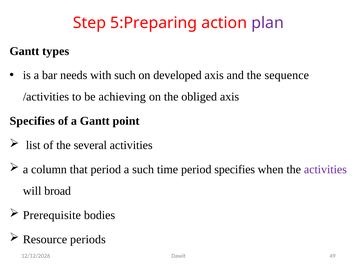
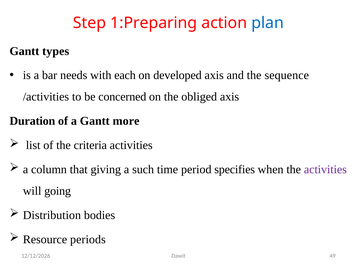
5:Preparing: 5:Preparing -> 1:Preparing (154, 23)
plan colour: purple -> blue (268, 23)
with such: such -> each (125, 75)
achieving: achieving -> concerned (122, 97)
Specifies: Specifies -> Duration (32, 121)
point: point -> more (126, 121)
several: several -> criteria (90, 145)
that period: period -> giving (106, 169)
broad: broad -> going (58, 191)
Prerequisite: Prerequisite -> Distribution (52, 215)
